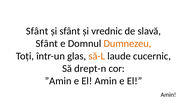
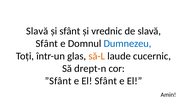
Sfânt: Sfânt -> Slavă (37, 31)
Dumnezeu colour: orange -> blue (128, 44)
”Amin: ”Amin -> ”Sfânt (58, 81)
Amin: Amin -> Sfânt (106, 81)
